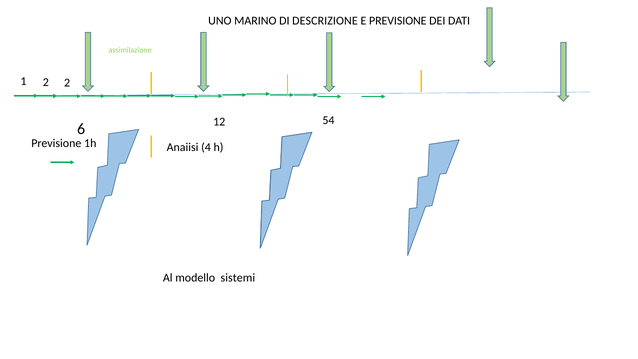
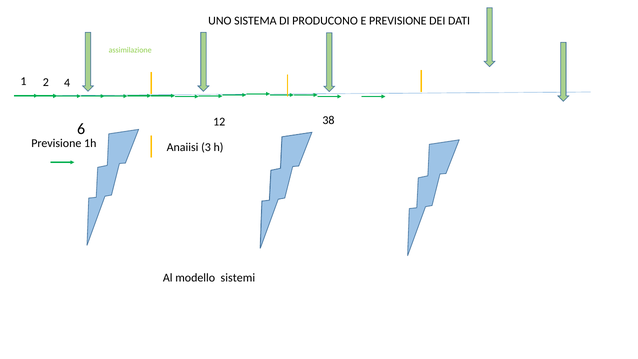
MARINO: MARINO -> SISTEMA (255, 21)
DESCRIZIONE: DESCRIZIONE -> PRODUCONO (325, 21)
2 2: 2 -> 4 (67, 83)
54: 54 -> 38 (328, 120)
4: 4 -> 3 (206, 147)
